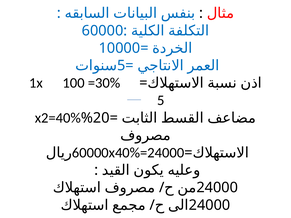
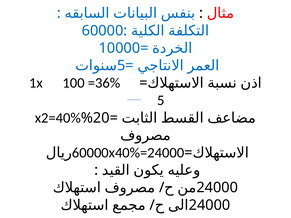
=30%: =30% -> =36% (104, 83)
